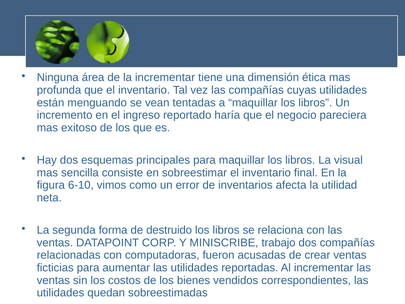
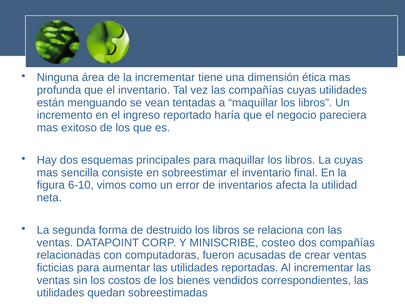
La visual: visual -> cuyas (348, 160)
trabajo: trabajo -> costeo (278, 242)
